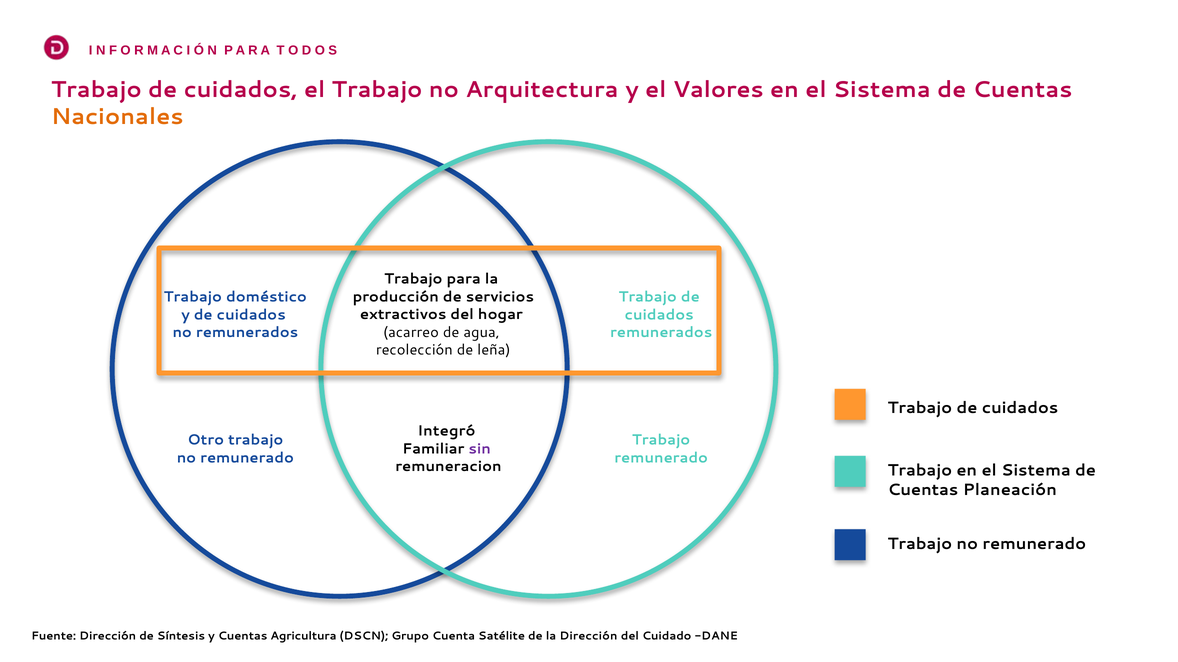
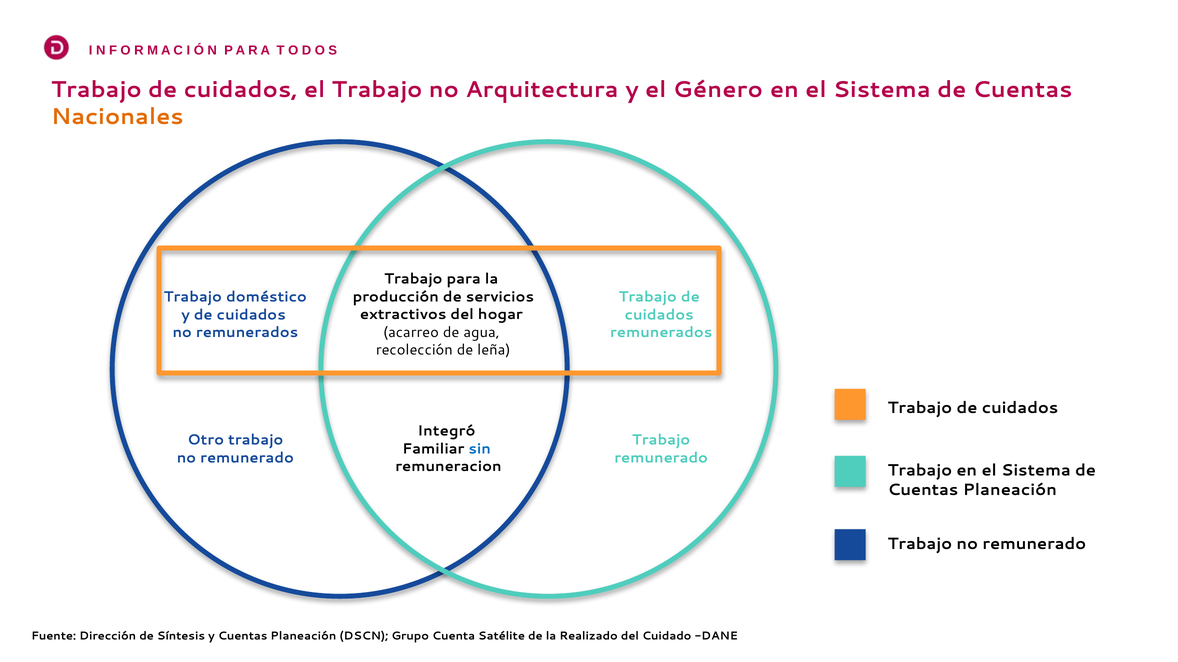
Valores: Valores -> Género (718, 90)
sin colour: purple -> blue (480, 449)
y Cuentas Agricultura: Agricultura -> Planeación (303, 637)
la Dirección: Dirección -> Realizado (589, 637)
